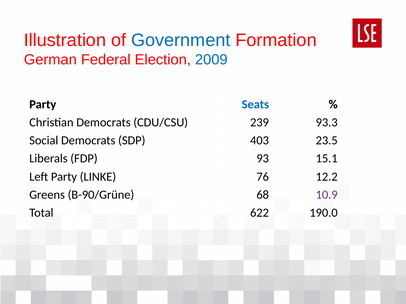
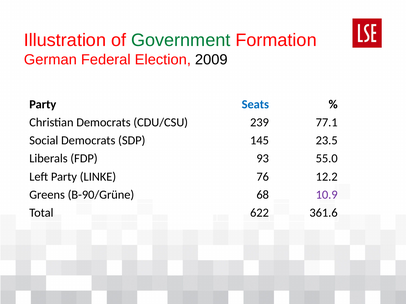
Government colour: blue -> green (181, 40)
2009 colour: blue -> black (211, 60)
93.3: 93.3 -> 77.1 (327, 123)
403: 403 -> 145 (260, 141)
15.1: 15.1 -> 55.0 (327, 159)
190.0: 190.0 -> 361.6 (324, 213)
